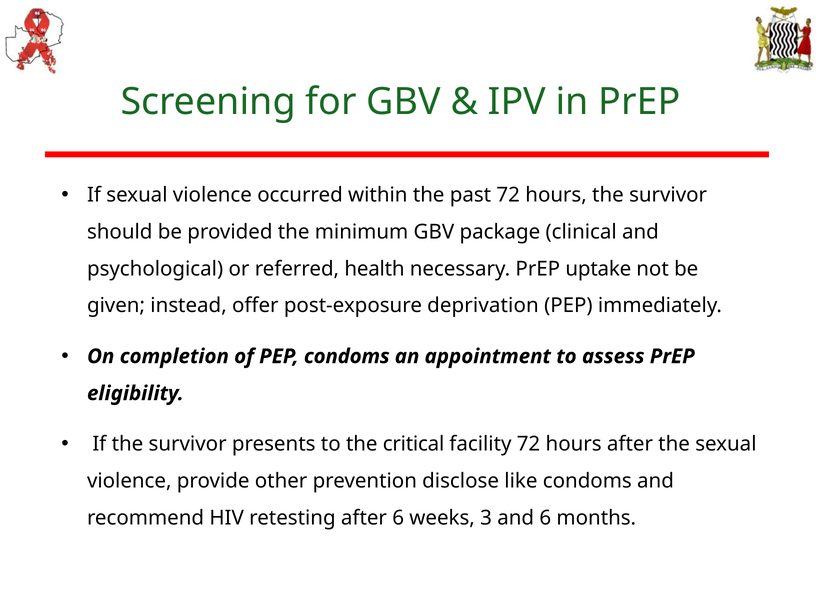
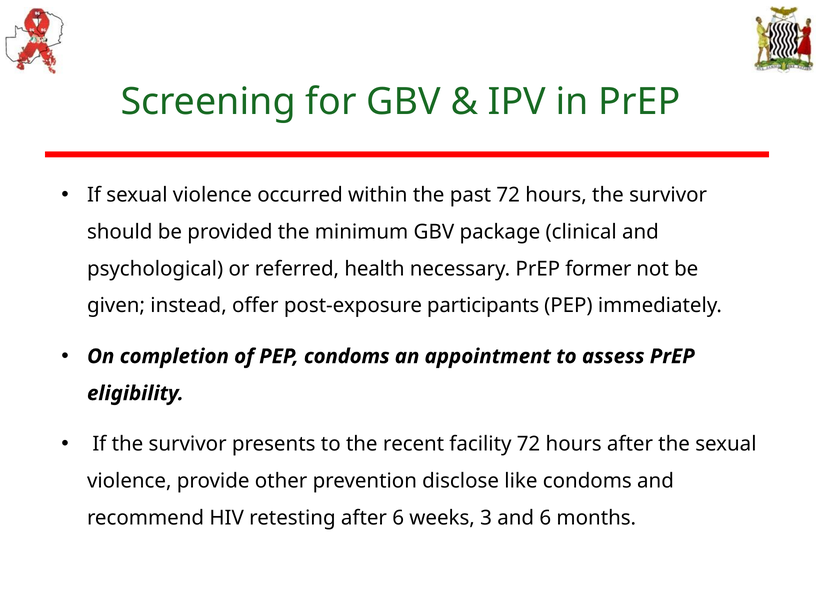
uptake: uptake -> former (598, 269)
deprivation: deprivation -> participants (483, 306)
critical: critical -> recent (414, 444)
